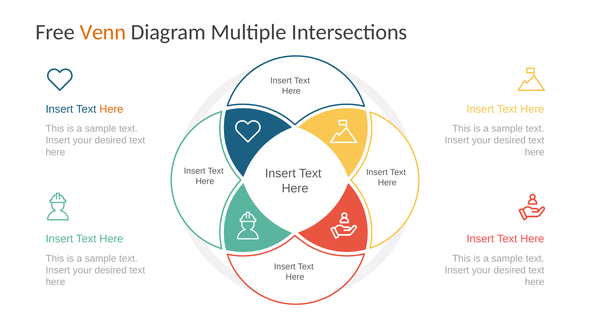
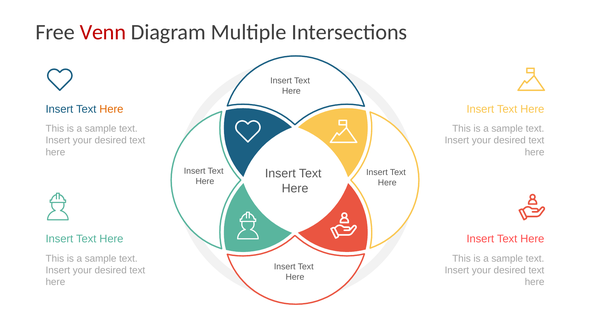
Venn colour: orange -> red (103, 32)
